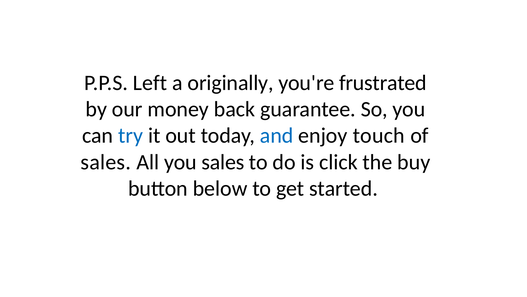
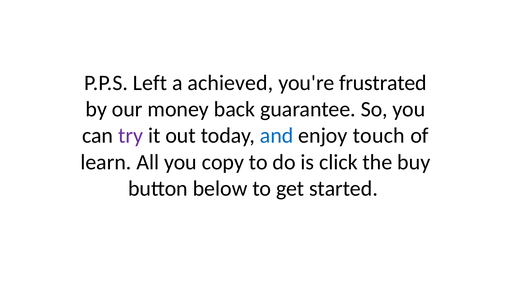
originally: originally -> achieved (230, 83)
try colour: blue -> purple (131, 135)
sales: sales -> learn (106, 162)
you sales: sales -> copy (223, 162)
